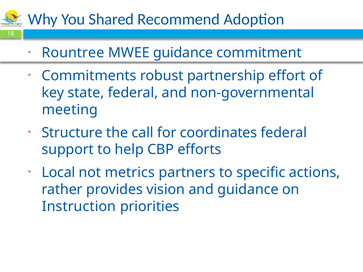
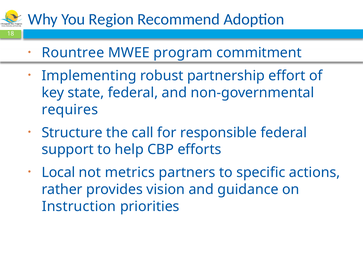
Shared: Shared -> Region (111, 19)
MWEE guidance: guidance -> program (183, 53)
Commitments: Commitments -> Implementing (89, 76)
meeting: meeting -> requires (70, 110)
coordinates: coordinates -> responsible (218, 133)
